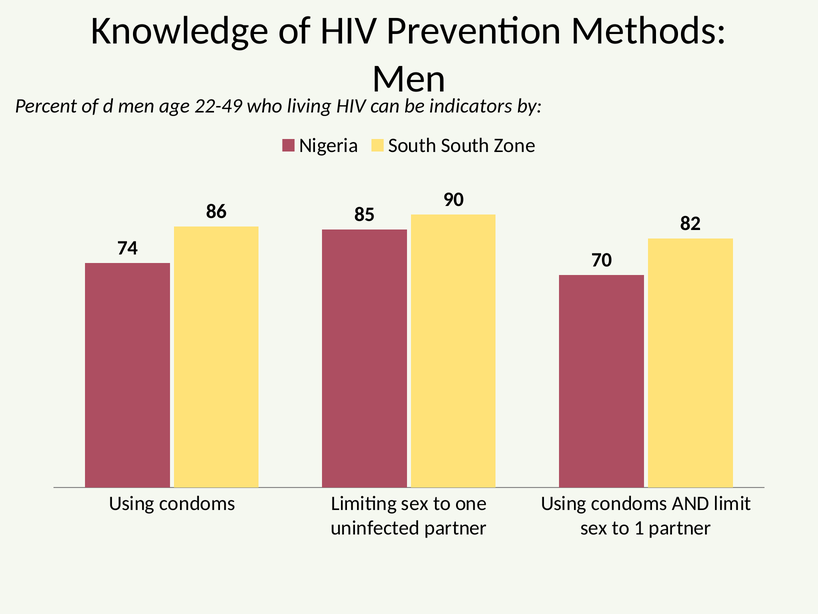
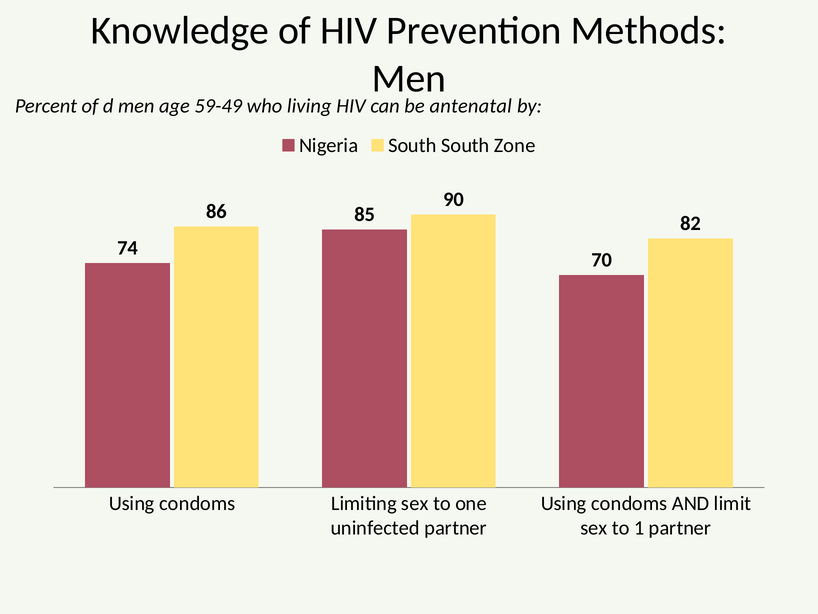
22-49: 22-49 -> 59-49 (218, 106)
indicators: indicators -> antenatal (471, 106)
